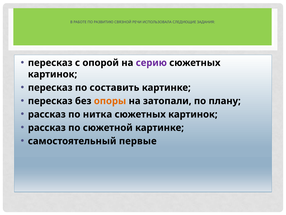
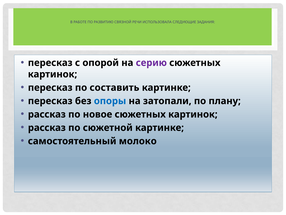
опоры colour: orange -> blue (110, 101)
нитка: нитка -> новое (98, 114)
первые: первые -> молоко (138, 141)
